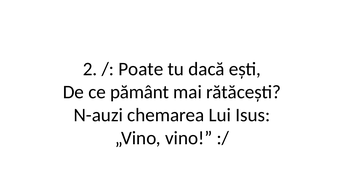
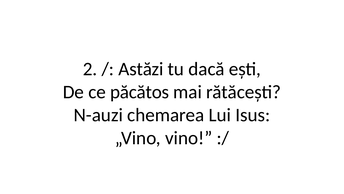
Poate: Poate -> Astăzi (141, 69)
pământ: pământ -> păcătos (140, 92)
